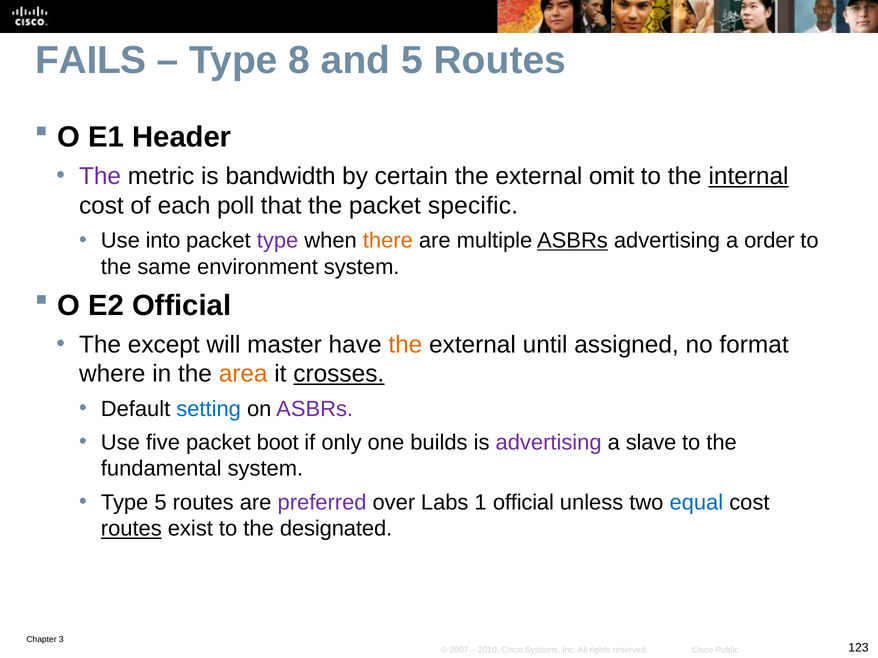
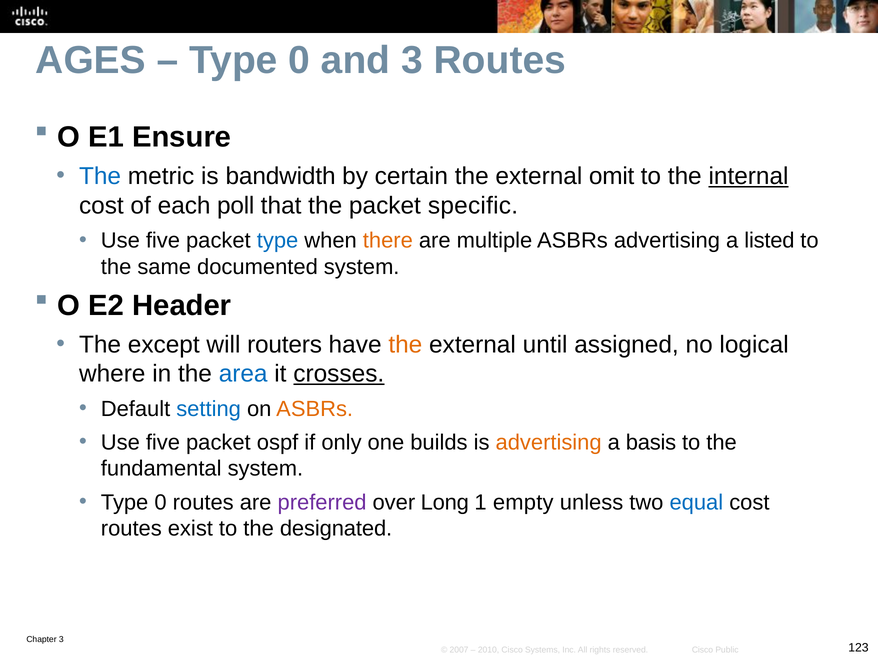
FAILS: FAILS -> AGES (91, 60)
8: 8 -> 0 (299, 60)
and 5: 5 -> 3 (412, 60)
Header: Header -> Ensure (182, 137)
The colour: purple -> blue (100, 176)
into: into -> five (163, 241)
type colour: purple -> blue (278, 241)
ASBRs underline: present -> none (572, 241)
order: order -> listed (769, 241)
environment: environment -> documented (257, 267)
E2 Official: Official -> Header (182, 306)
master: master -> routers (285, 345)
format: format -> logical (754, 345)
area colour: orange -> blue (243, 374)
ASBRs colour: purple -> orange (315, 409)
boot: boot -> ospf (278, 443)
advertising colour: purple -> orange (549, 443)
slave: slave -> basis (651, 443)
5: 5 -> 0 (160, 503)
Labs: Labs -> Long (445, 503)
1 official: official -> empty (523, 503)
routes underline: present -> none (131, 529)
